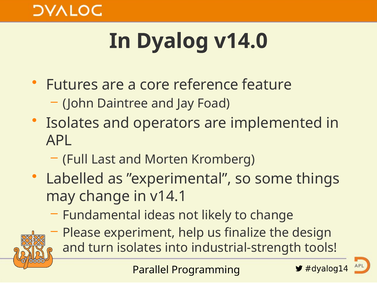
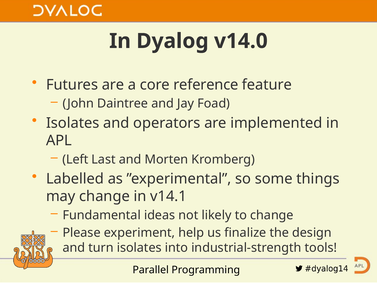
Full: Full -> Left (75, 159)
